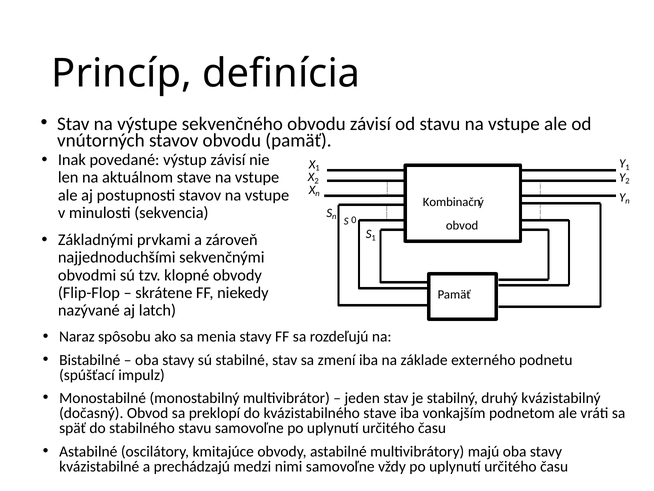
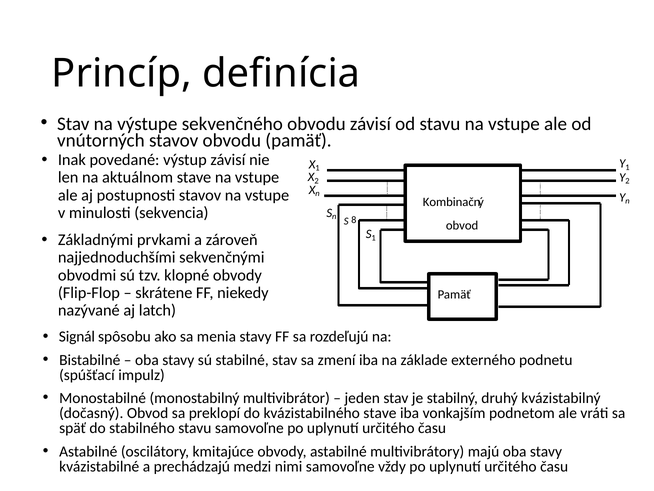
0: 0 -> 8 (354, 220)
Naraz: Naraz -> Signál (77, 336)
